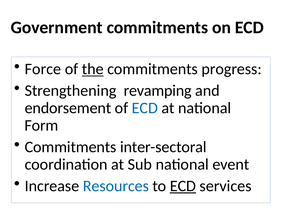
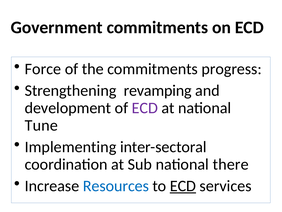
the underline: present -> none (93, 69)
endorsement: endorsement -> development (68, 108)
ECD colour: blue -> purple (145, 108)
Form: Form -> Tune (41, 125)
Commitments: Commitments -> Implementing (70, 147)
event: event -> there (231, 164)
